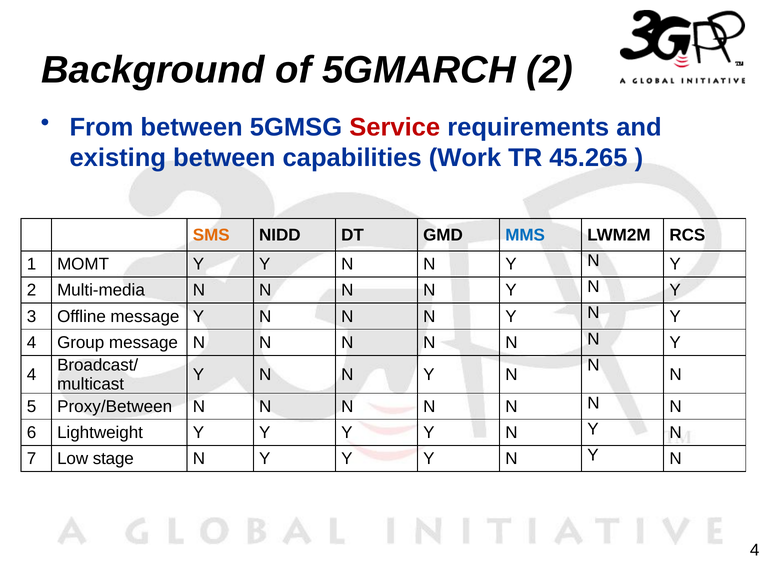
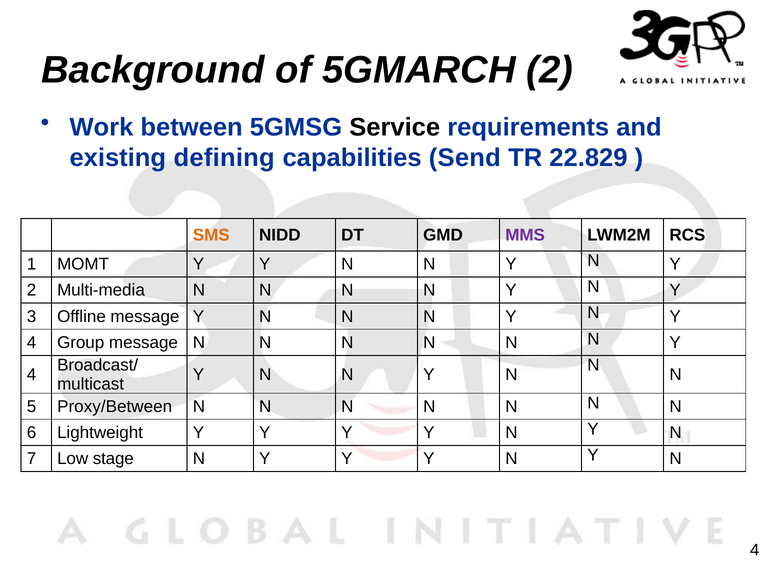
From: From -> Work (101, 127)
Service colour: red -> black (395, 127)
existing between: between -> defining (224, 158)
Work: Work -> Send (465, 158)
45.265: 45.265 -> 22.829 (588, 158)
MMS colour: blue -> purple (525, 235)
